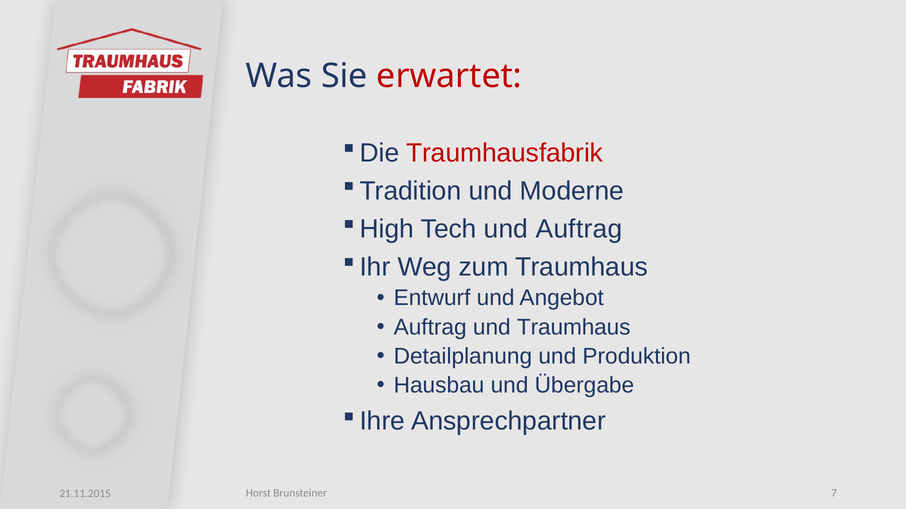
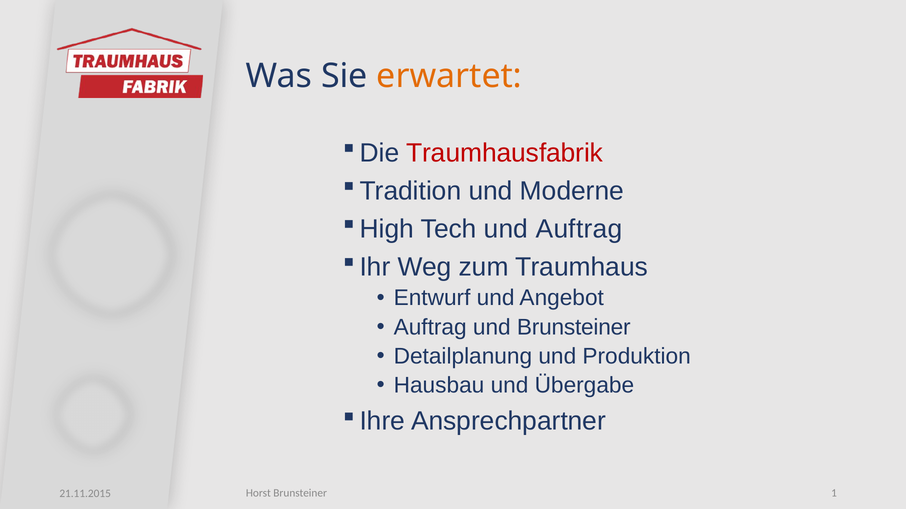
erwartet colour: red -> orange (449, 76)
und Traumhaus: Traumhaus -> Brunsteiner (574, 328)
7: 7 -> 1 (834, 494)
